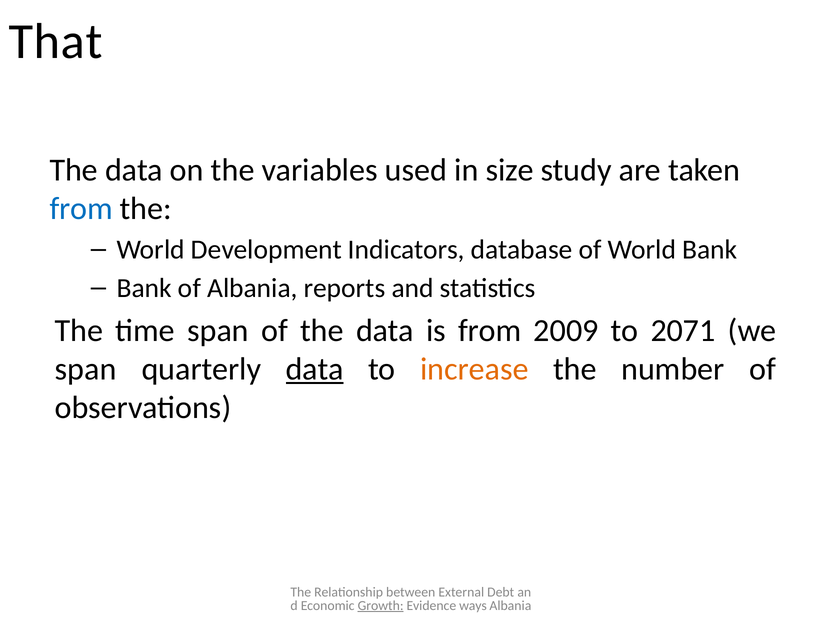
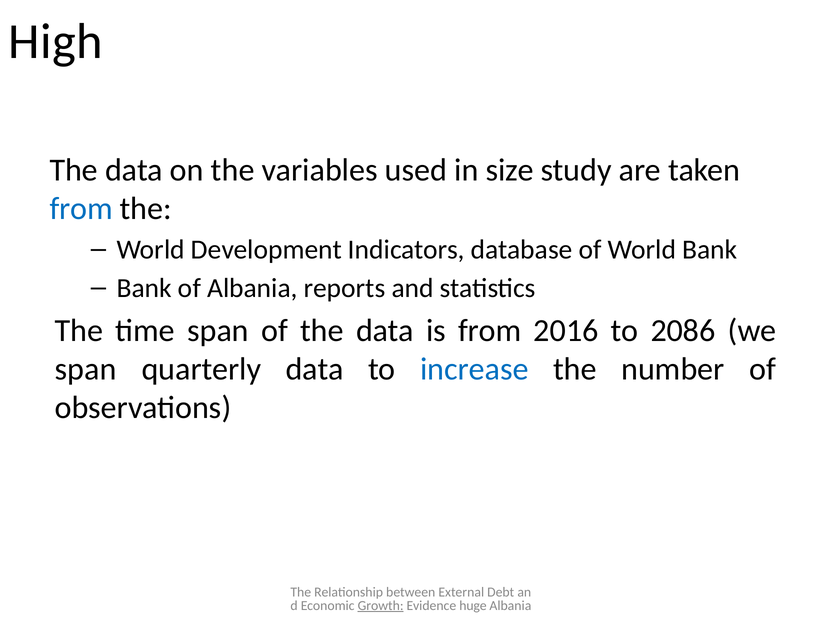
That: That -> High (56, 41)
2009: 2009 -> 2016 (566, 331)
2071: 2071 -> 2086 (683, 331)
data underline: present -> none (315, 369)
increase colour: orange -> blue (474, 369)
ways: ways -> huge (473, 605)
